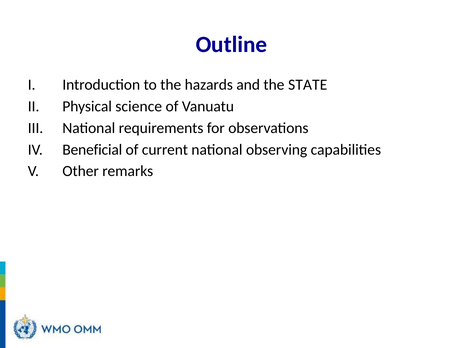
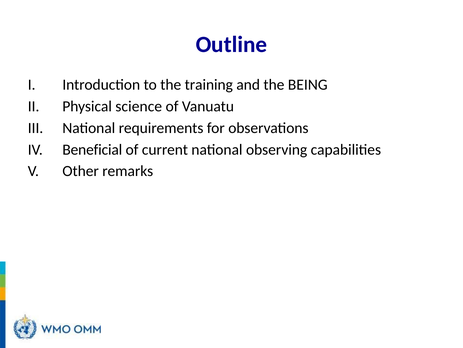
hazards: hazards -> training (209, 84)
STATE: STATE -> BEING (308, 84)
